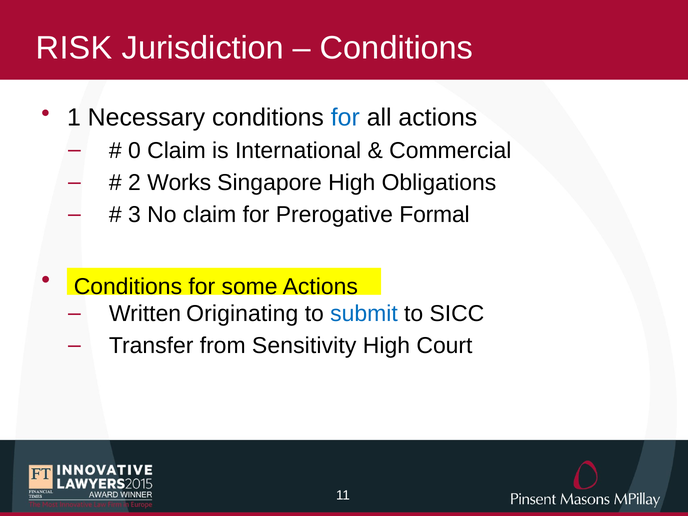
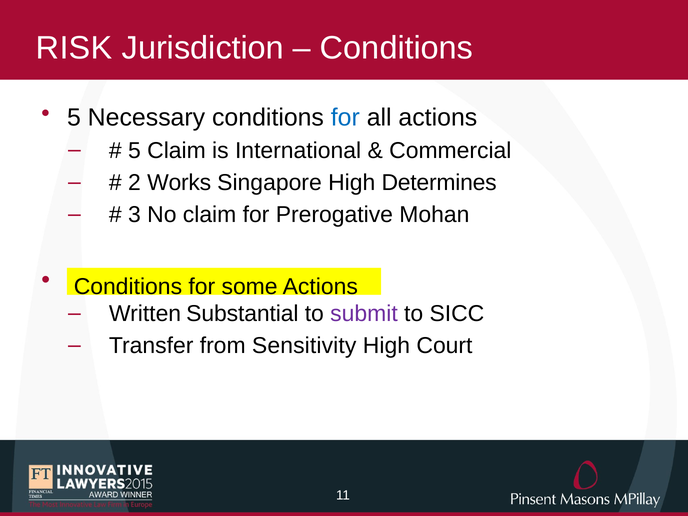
1: 1 -> 5 (74, 118)
0: 0 -> 5 (134, 151)
Obligations: Obligations -> Determines (439, 183)
Formal: Formal -> Mohan (434, 215)
Originating: Originating -> Substantial (242, 314)
submit colour: blue -> purple (364, 314)
